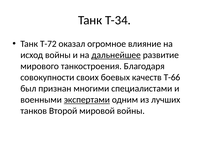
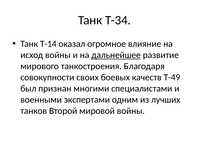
Т-72: Т-72 -> Т-14 (48, 44)
Т-66: Т-66 -> Т-49 (172, 77)
экспертами underline: present -> none (87, 100)
